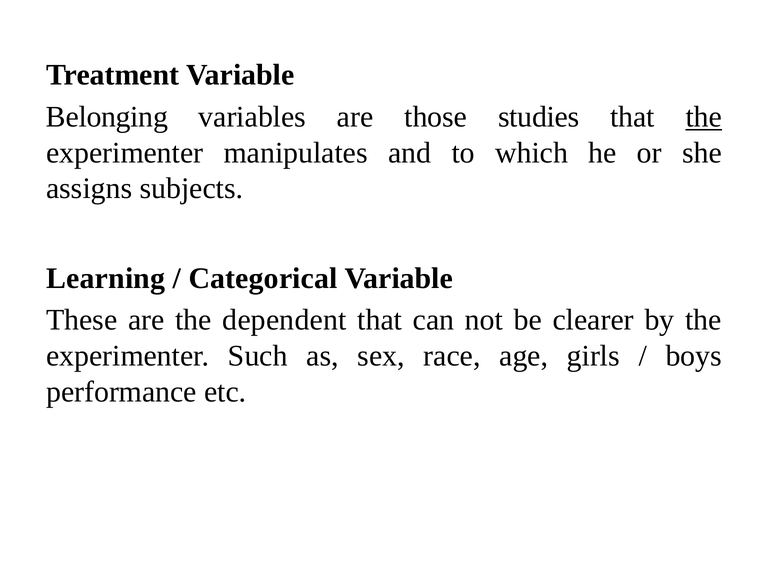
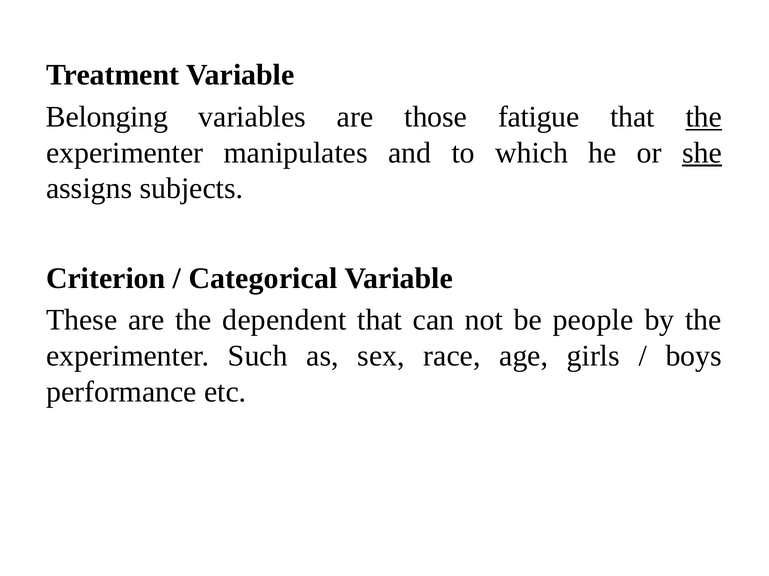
studies: studies -> fatigue (539, 117)
she underline: none -> present (702, 153)
Learning: Learning -> Criterion (106, 279)
clearer: clearer -> people (593, 321)
